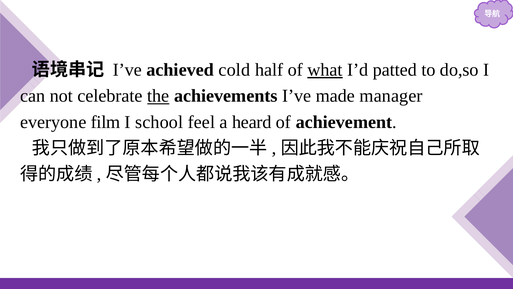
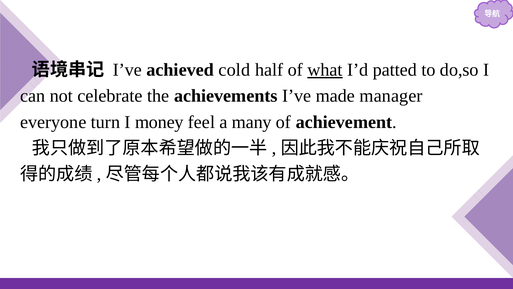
the underline: present -> none (158, 96)
film: film -> turn (106, 122)
school: school -> money (159, 122)
heard: heard -> many (252, 122)
